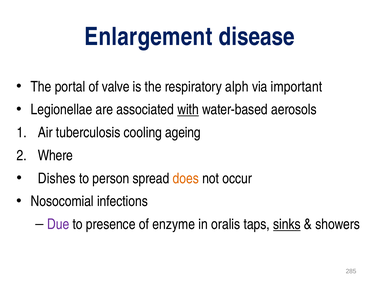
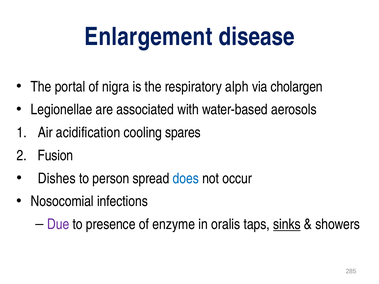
valve: valve -> nigra (116, 87)
important: important -> cholargen (297, 87)
with underline: present -> none (188, 110)
tuberculosis: tuberculosis -> acidification (88, 133)
ageing: ageing -> spares (183, 133)
Where: Where -> Fusion (55, 156)
does colour: orange -> blue (186, 179)
